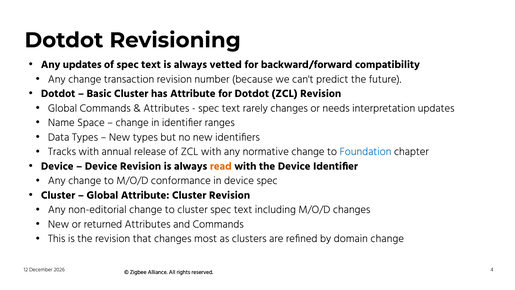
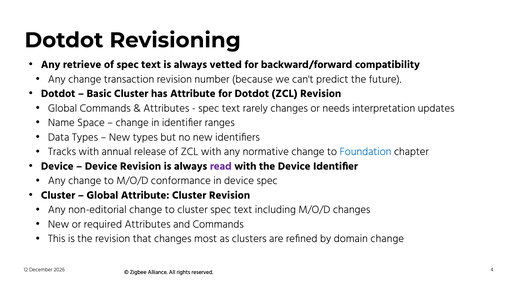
Any updates: updates -> retrieve (82, 65)
read colour: orange -> purple (221, 166)
returned: returned -> required (103, 224)
